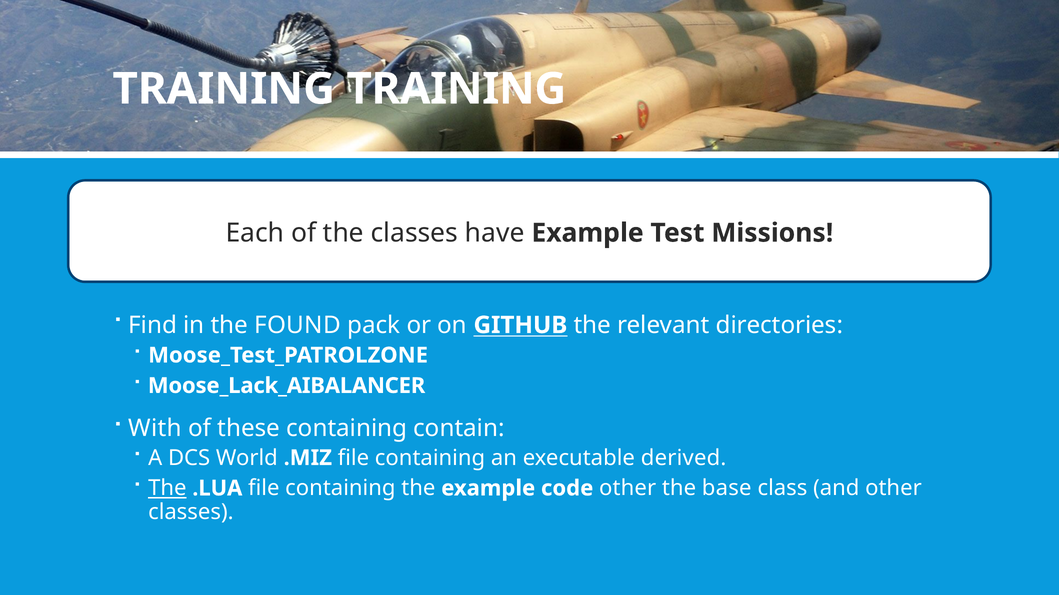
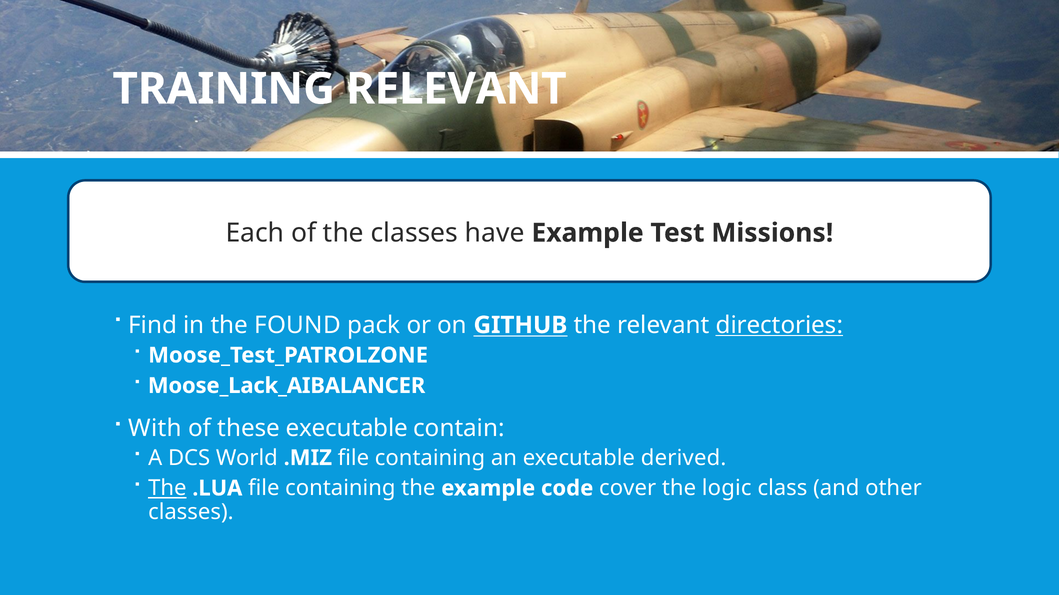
TRAINING TRAINING: TRAINING -> RELEVANT (456, 89)
directories underline: none -> present (779, 325)
these containing: containing -> executable (347, 429)
code other: other -> cover (628, 489)
base: base -> logic (727, 489)
